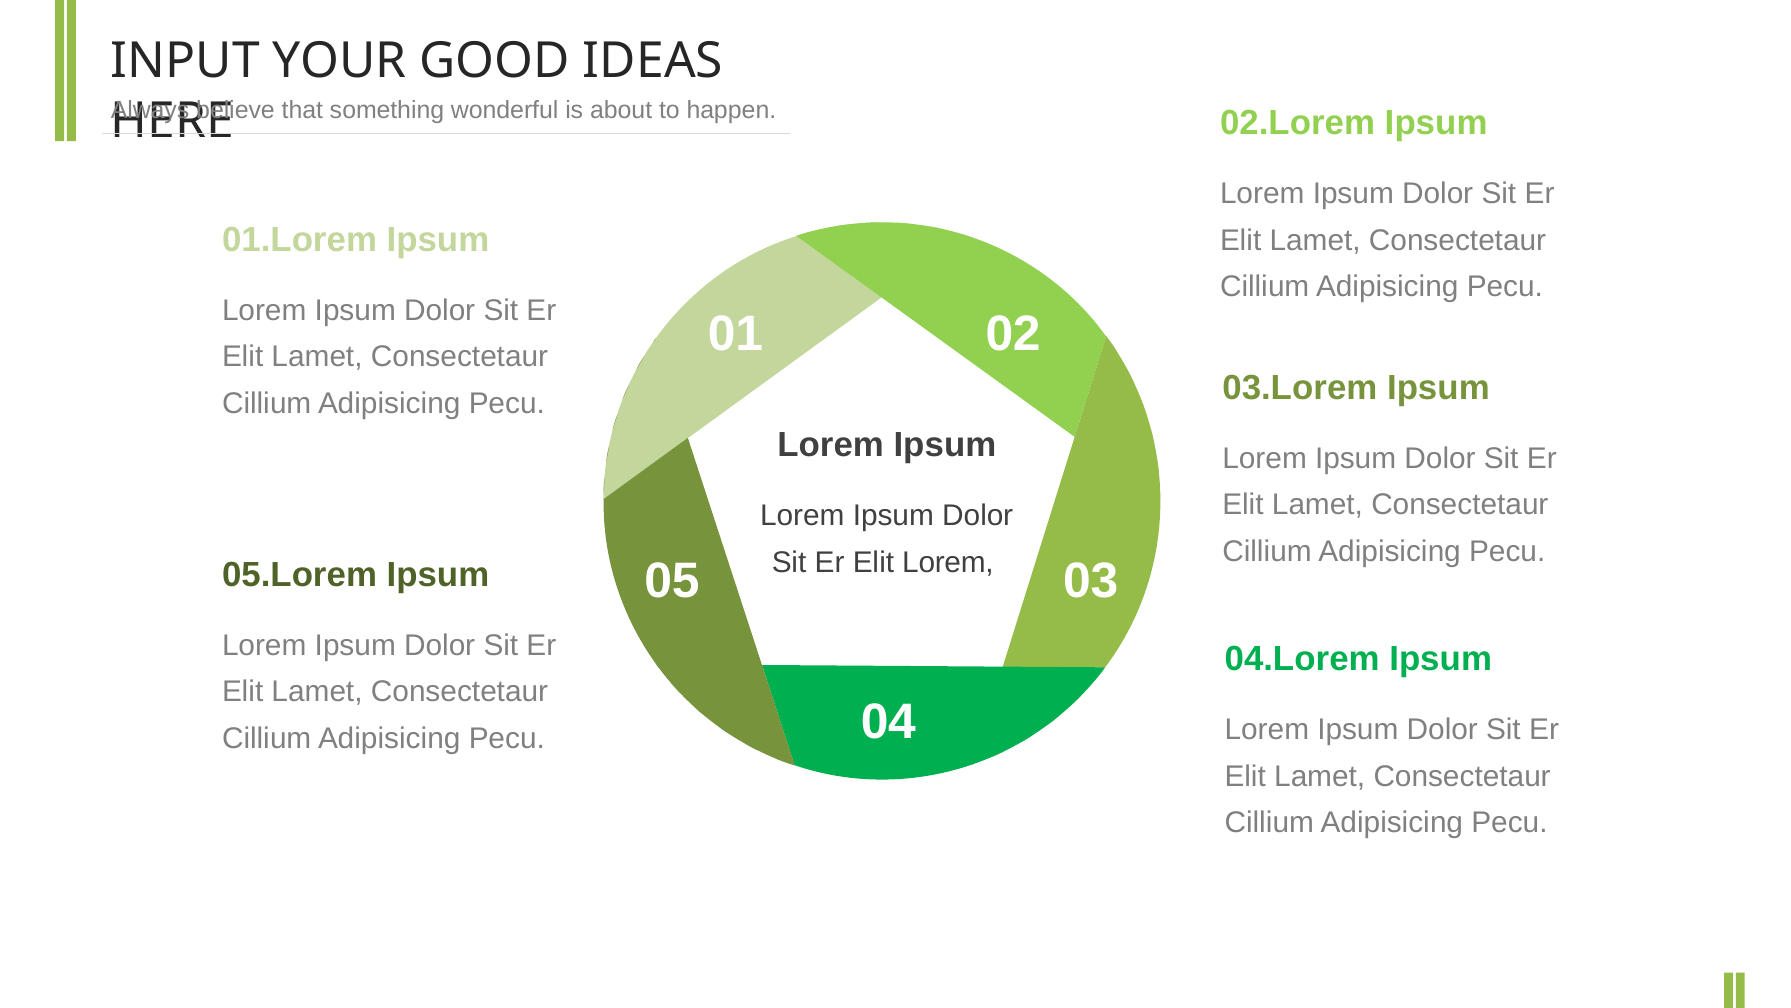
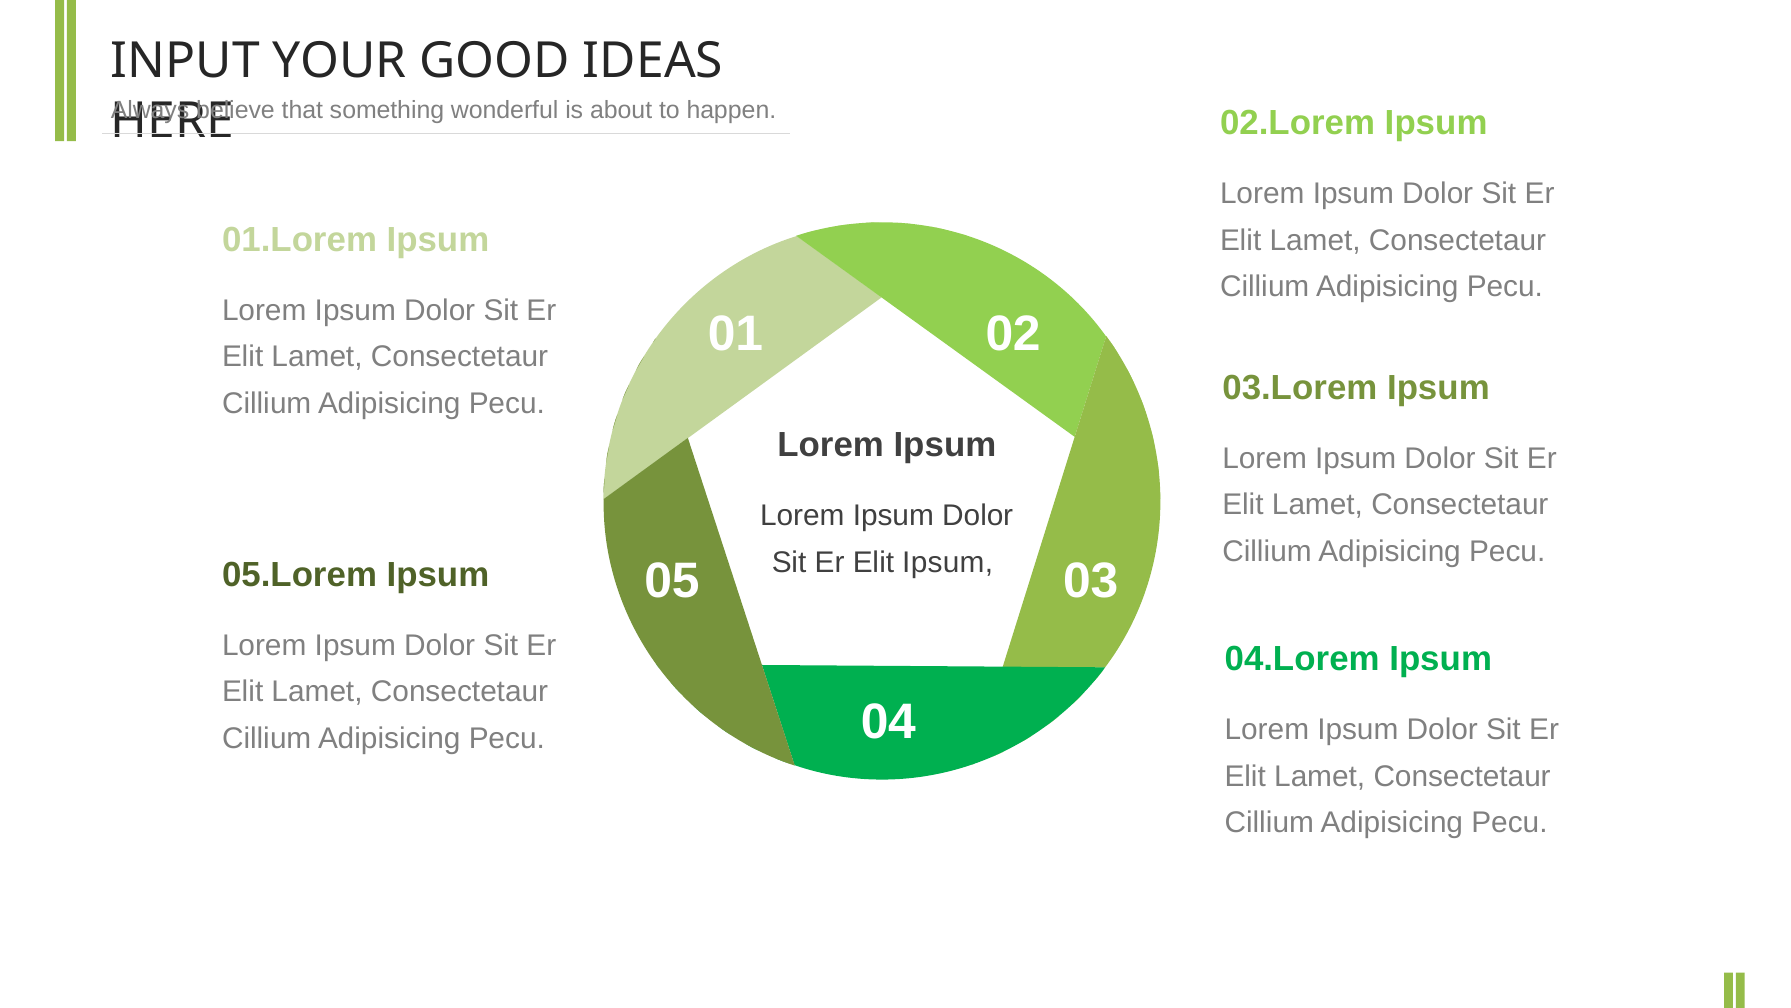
Elit Lorem: Lorem -> Ipsum (948, 562)
